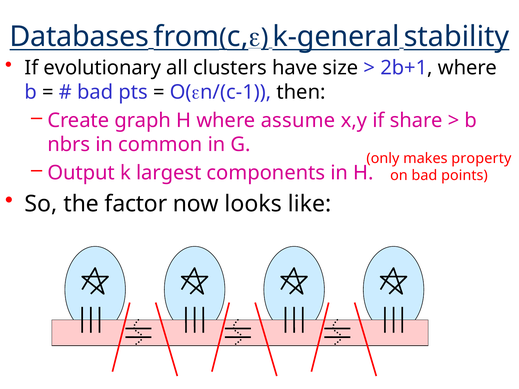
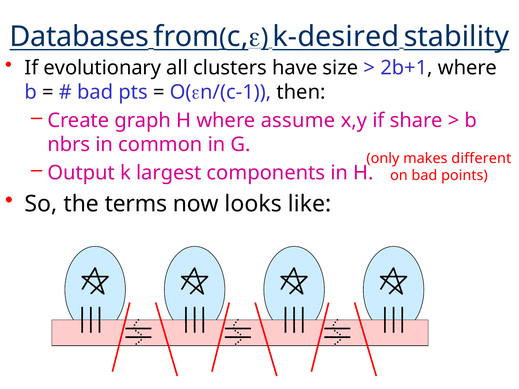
k-general: k-general -> k-desired (336, 37)
property: property -> different (481, 158)
factor: factor -> terms (136, 204)
